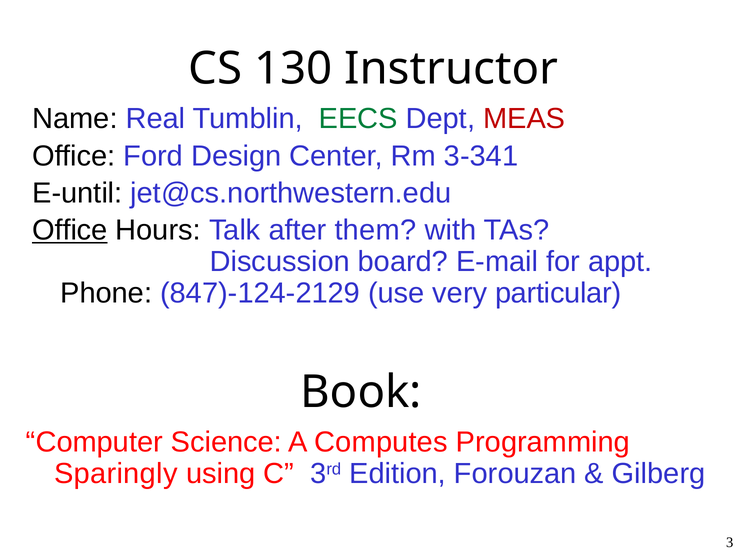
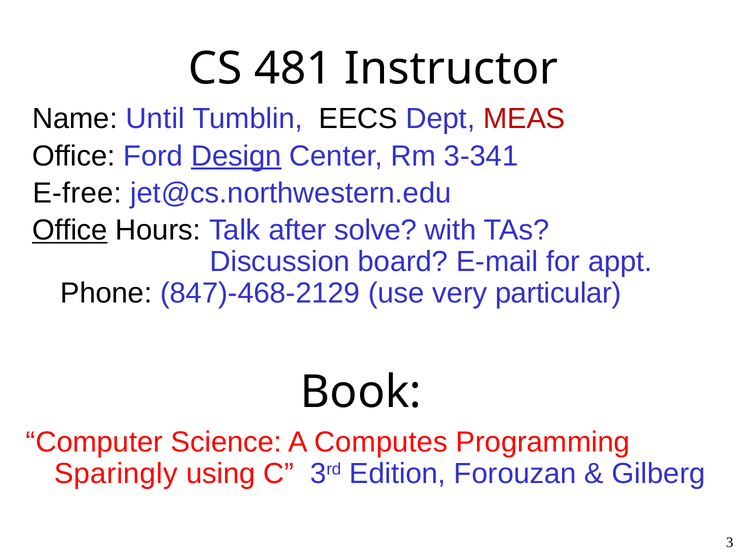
130: 130 -> 481 (293, 69)
Real: Real -> Until (155, 119)
EECS colour: green -> black (358, 119)
Design underline: none -> present (236, 156)
E-until: E-until -> E-free (77, 193)
them: them -> solve (376, 230)
847)-124-2129: 847)-124-2129 -> 847)-468-2129 (260, 293)
